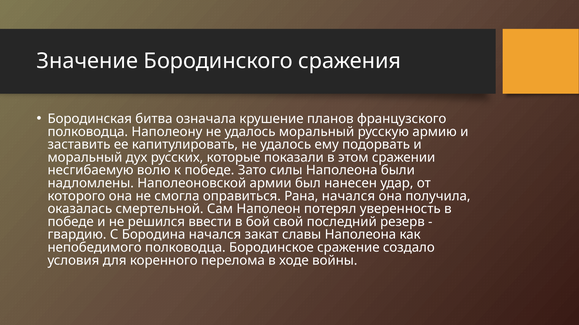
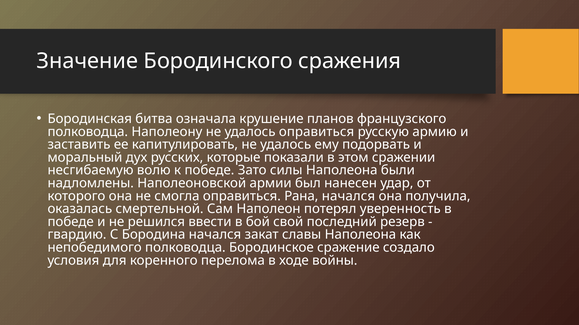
удалось моральный: моральный -> оправиться (317, 132)
